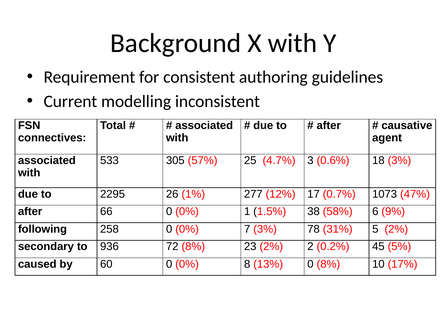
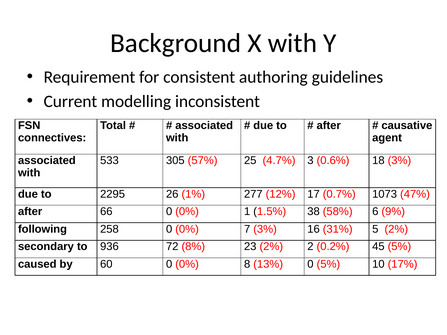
78: 78 -> 16 (314, 229)
0 8%: 8% -> 5% (328, 264)
